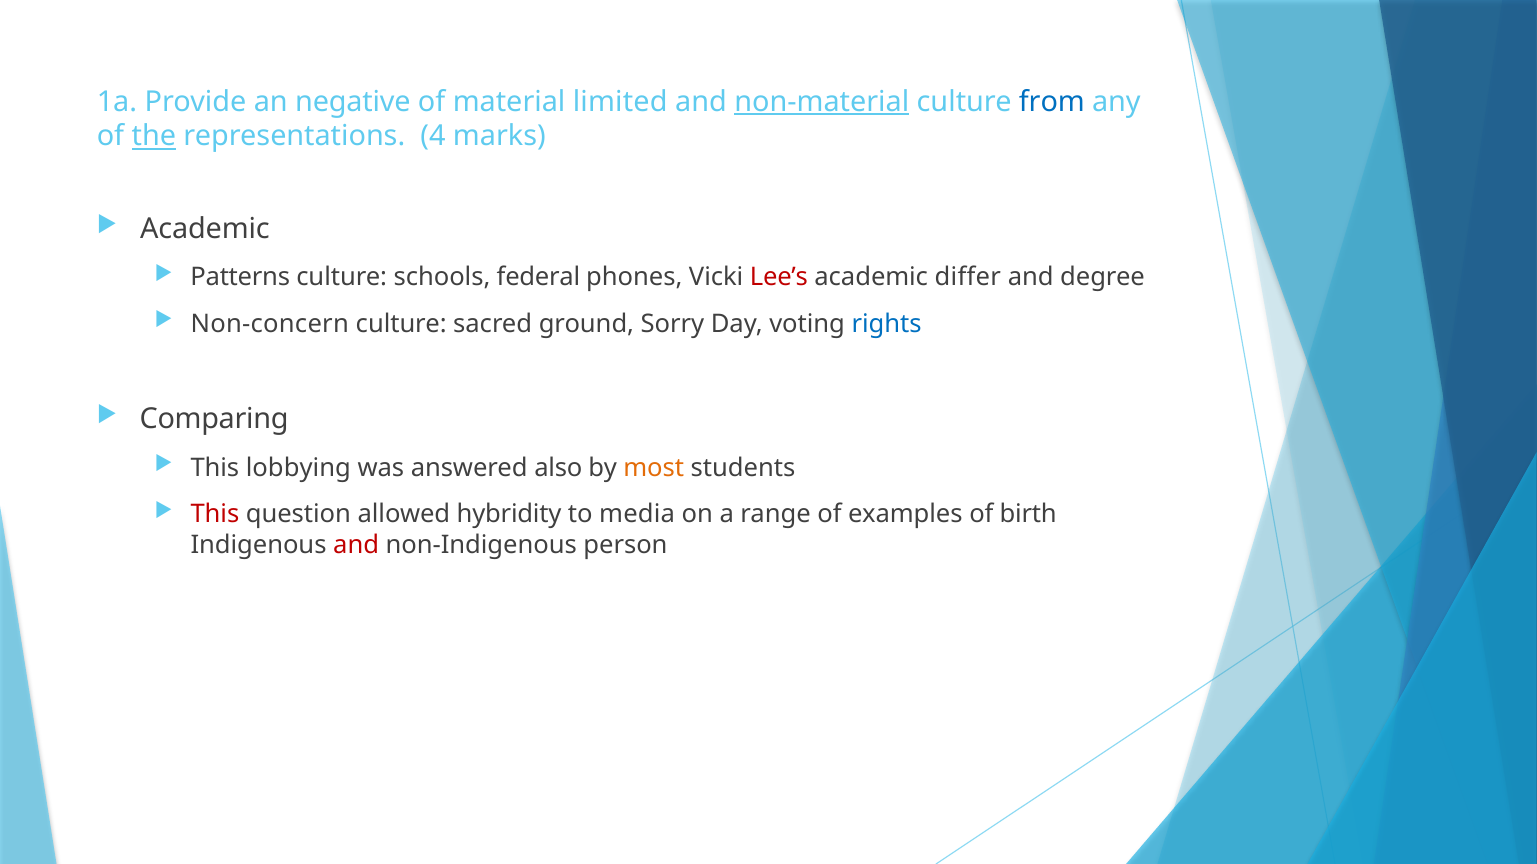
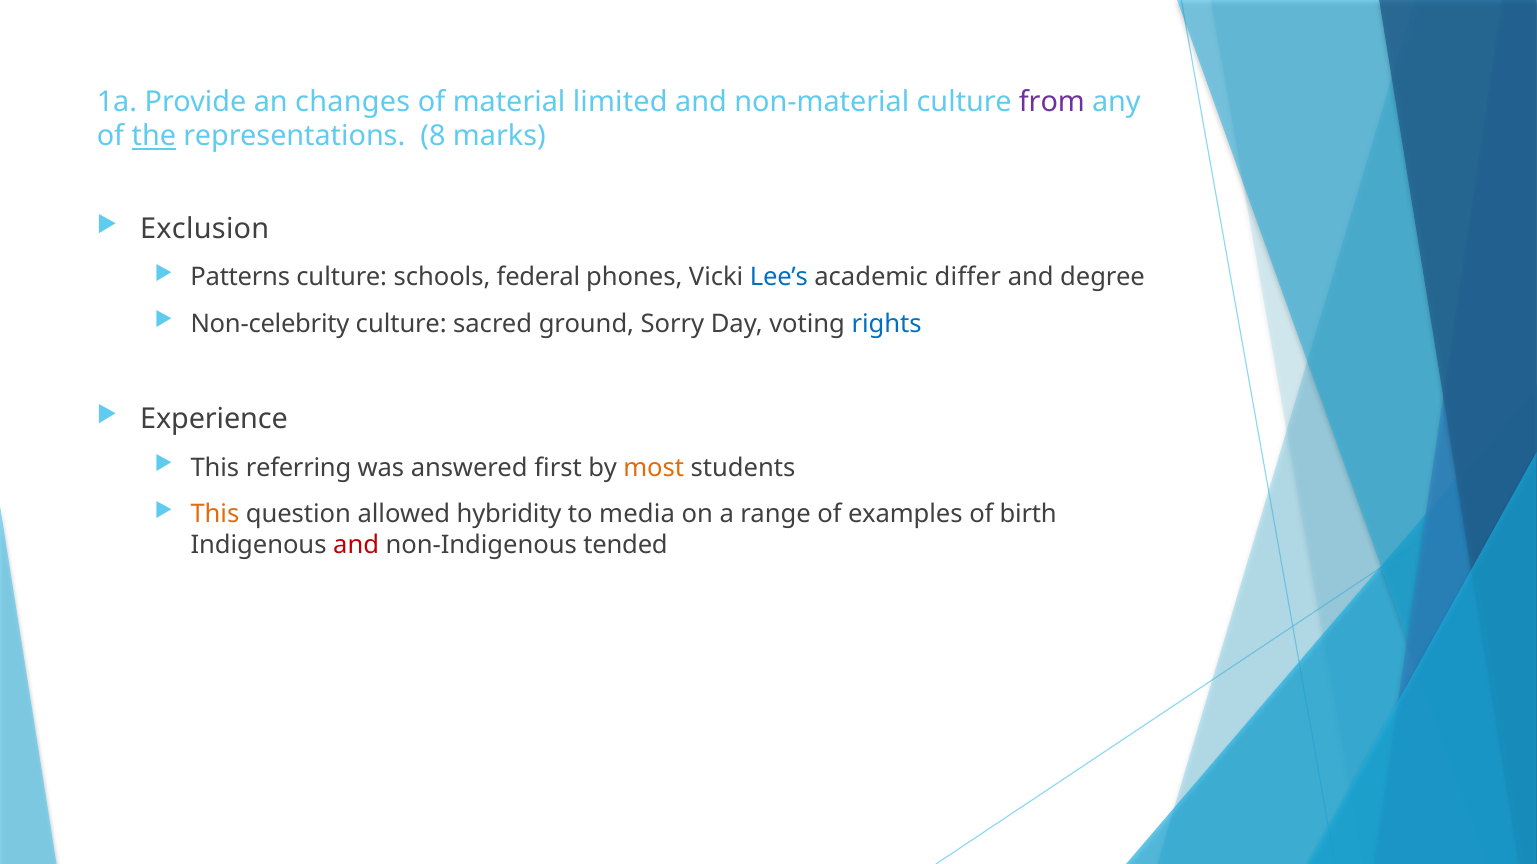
negative: negative -> changes (353, 102)
non-material underline: present -> none (822, 102)
from colour: blue -> purple (1052, 102)
4: 4 -> 8 (433, 136)
Academic: Academic -> Exclusion (205, 229)
Lee’s colour: red -> blue (779, 277)
Non-concern: Non-concern -> Non-celebrity (270, 324)
Comparing: Comparing -> Experience (214, 420)
lobbying: lobbying -> referring (299, 468)
also: also -> first (558, 468)
This colour: red -> orange (215, 515)
person: person -> tended (626, 546)
